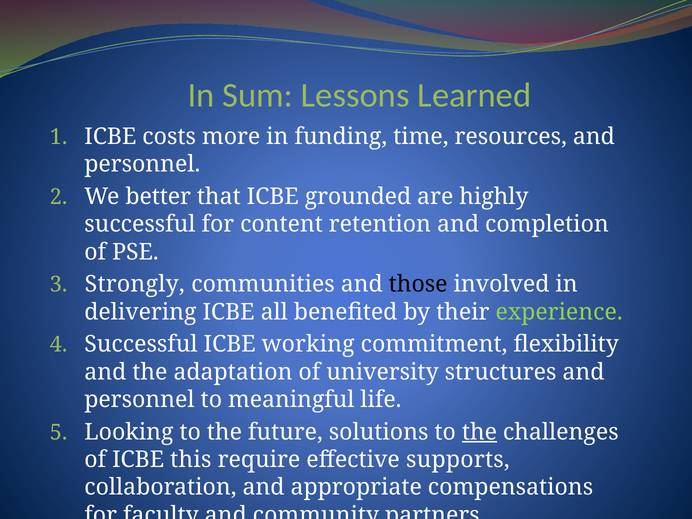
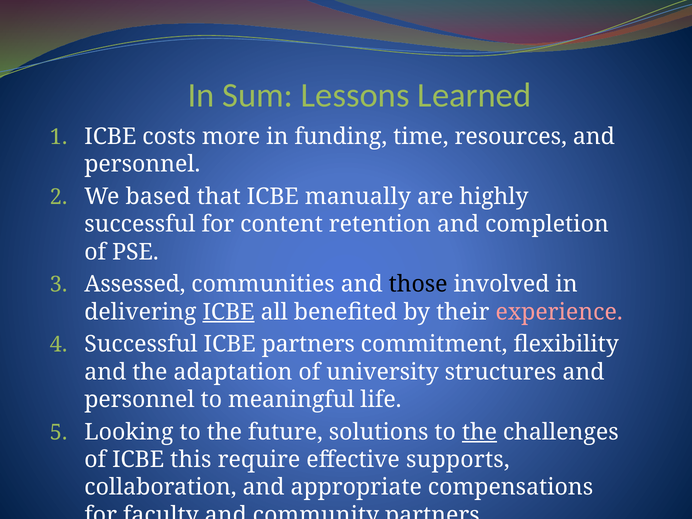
better: better -> based (158, 197)
grounded: grounded -> manually (358, 197)
Strongly: Strongly -> Assessed (135, 284)
ICBE underline: none -> present (229, 312)
experience colour: light green -> pink (559, 312)
ICBE working: working -> partners (308, 344)
